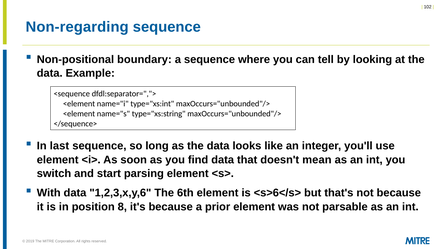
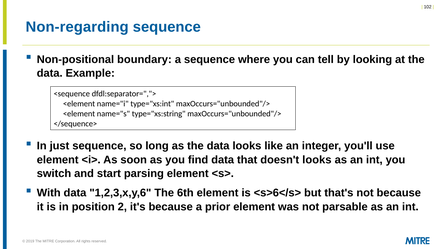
last: last -> just (59, 146)
doesn't mean: mean -> looks (317, 160)
8: 8 -> 2 (122, 207)
